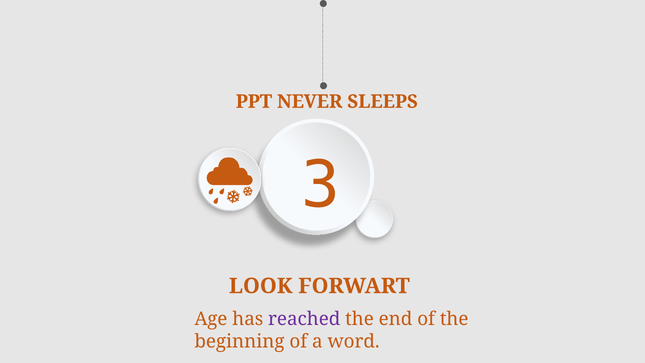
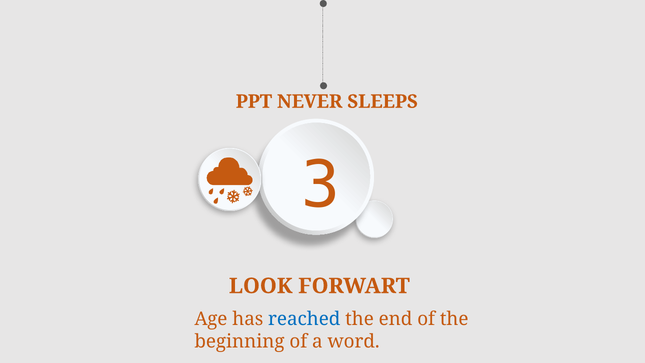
reached colour: purple -> blue (304, 319)
